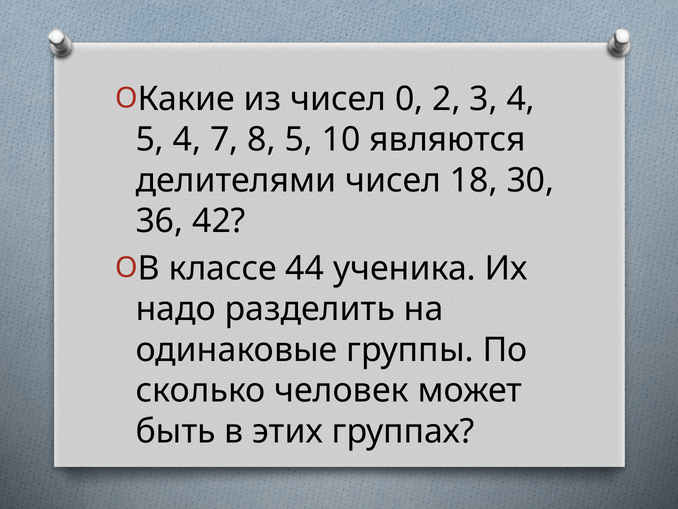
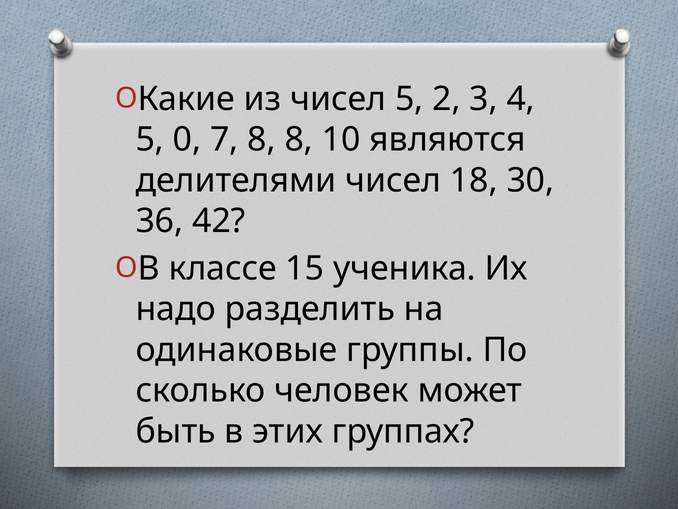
чисел 0: 0 -> 5 (409, 99)
5 4: 4 -> 0 (187, 139)
8 5: 5 -> 8 (299, 139)
44: 44 -> 15 (305, 268)
